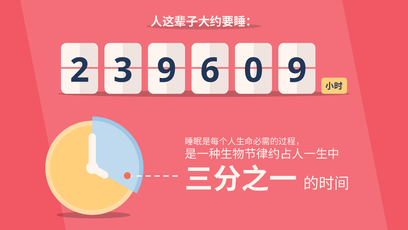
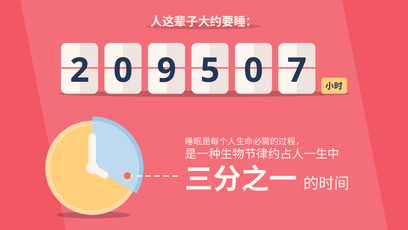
2 3: 3 -> 0 (123, 70)
6: 6 -> 5 (210, 70)
0 9: 9 -> 7 (297, 70)
